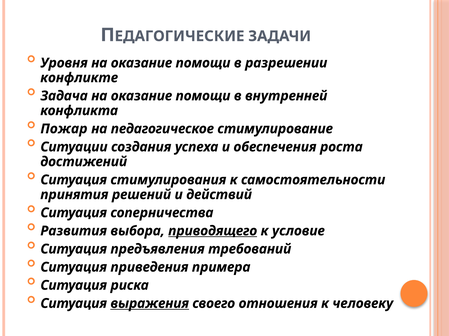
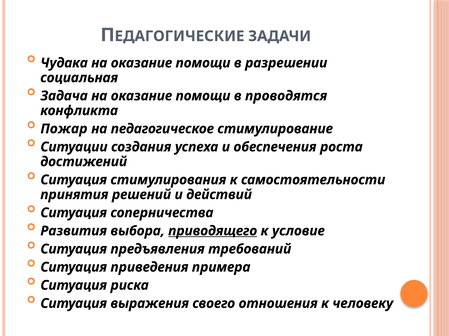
Уровня: Уровня -> Чудака (64, 63)
конфликте: конфликте -> социальная (79, 78)
внутренней: внутренней -> проводятся (286, 96)
выражения underline: present -> none (150, 304)
